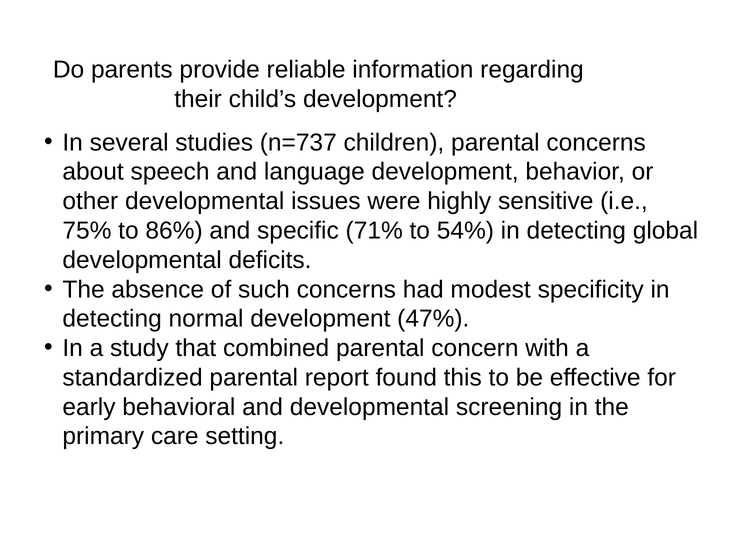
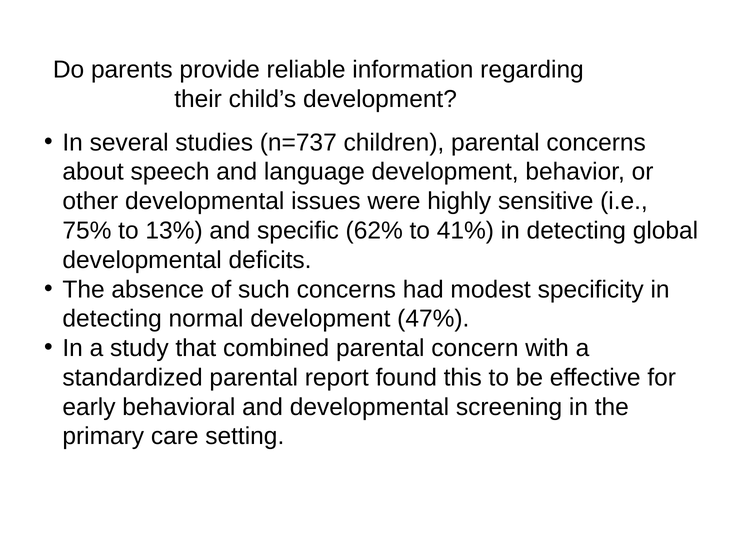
86%: 86% -> 13% (174, 231)
71%: 71% -> 62% (374, 231)
54%: 54% -> 41% (465, 231)
